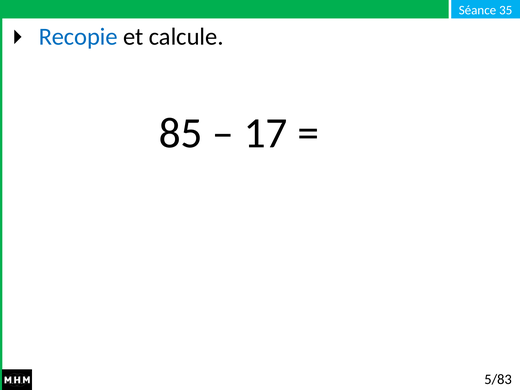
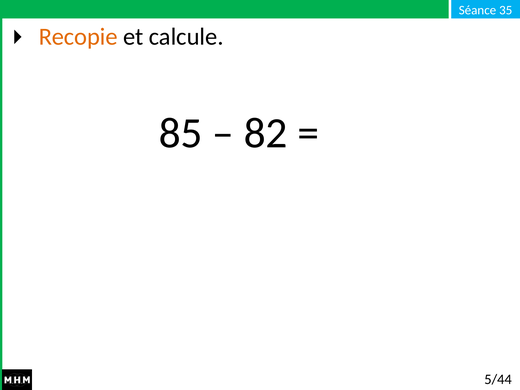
Recopie colour: blue -> orange (78, 37)
17: 17 -> 82 (266, 133)
5/83: 5/83 -> 5/44 (498, 379)
